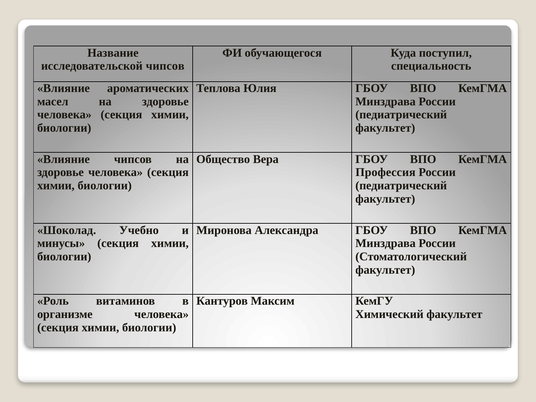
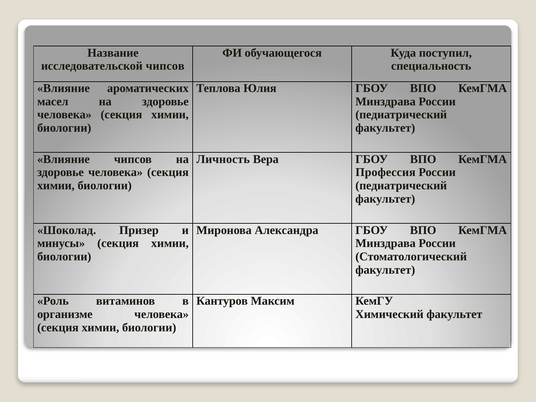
Общество: Общество -> Личность (223, 159)
Учебно: Учебно -> Призер (139, 230)
